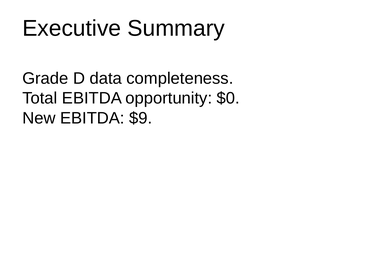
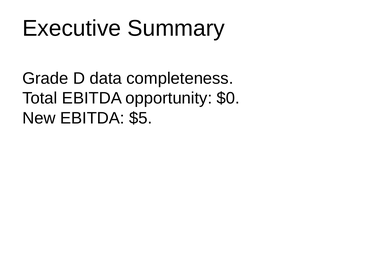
$9: $9 -> $5 (141, 118)
